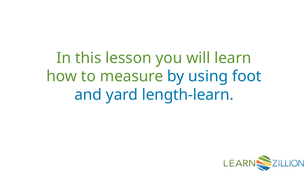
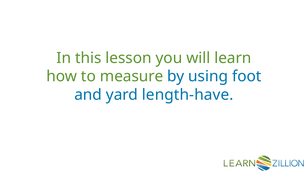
length-learn: length-learn -> length-have (188, 95)
